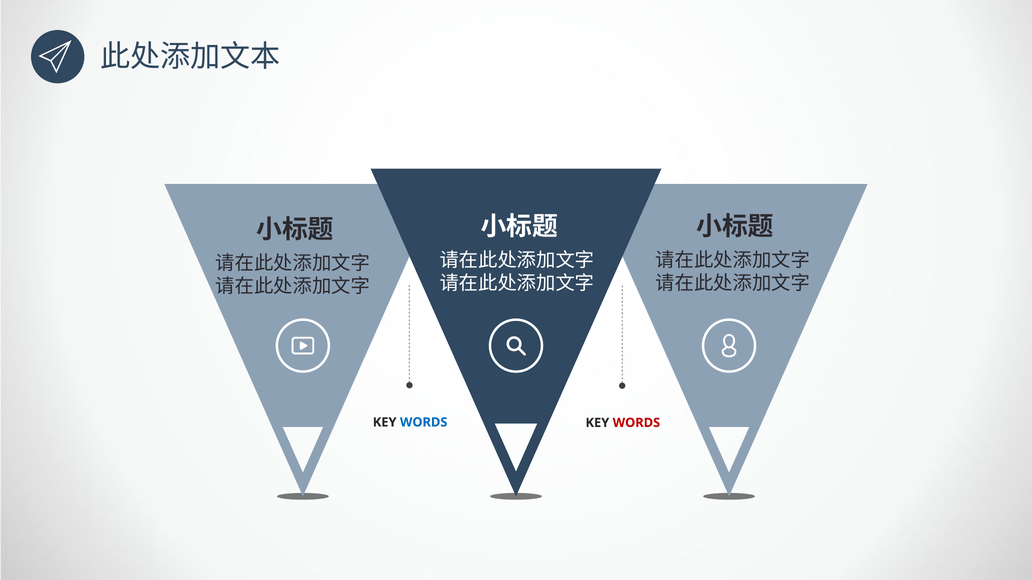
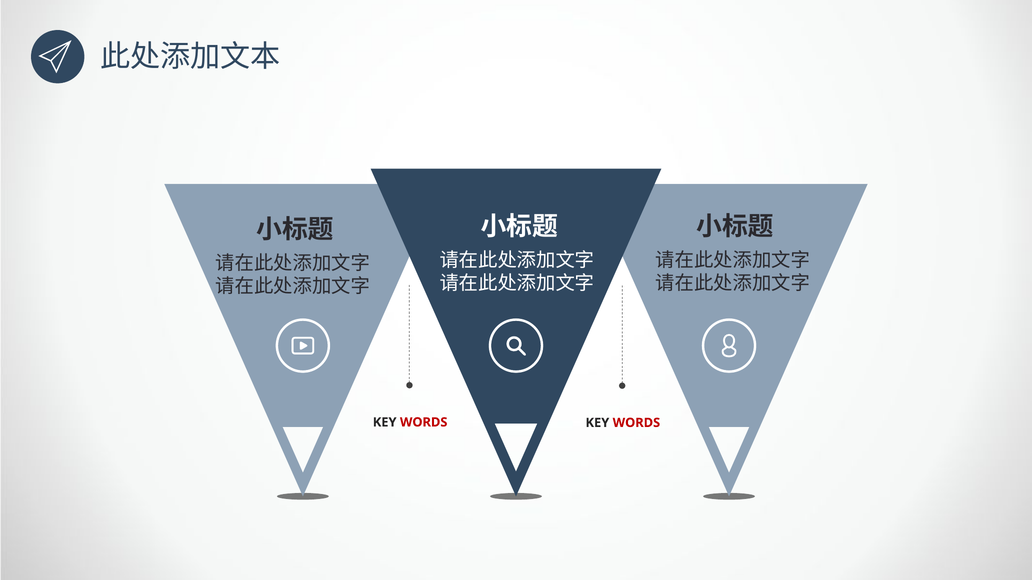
WORDS colour: blue -> red (424, 423)
